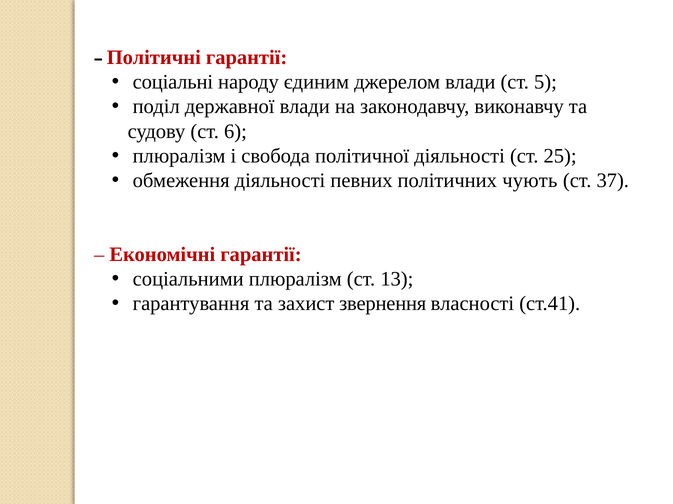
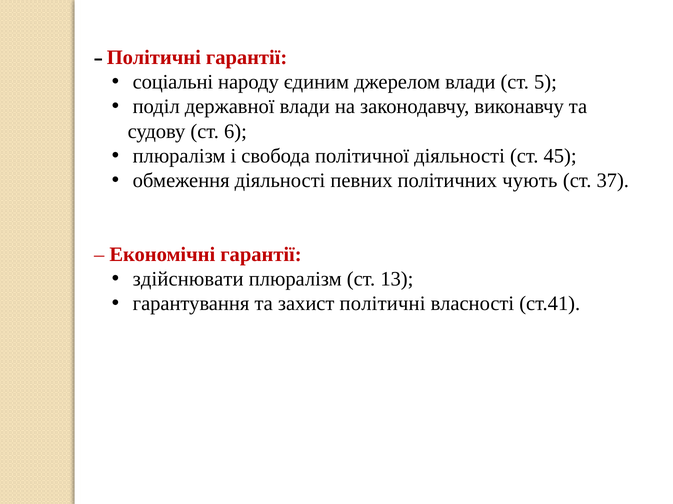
25: 25 -> 45 (560, 156)
соціальними: соціальними -> здійснювати (188, 279)
захист звернення: звернення -> політичні (383, 304)
